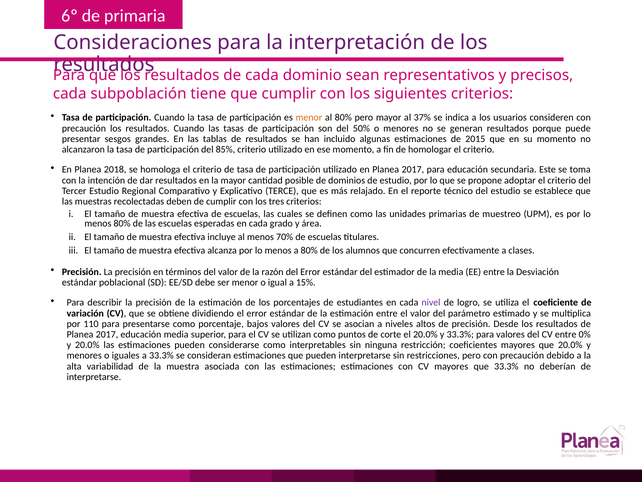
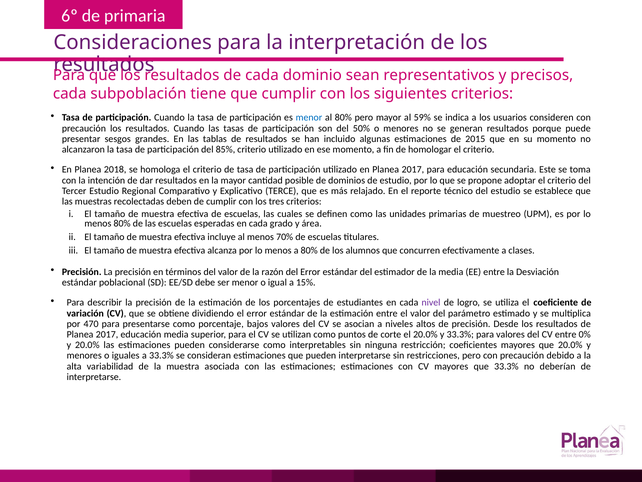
menor colour: orange -> blue (309, 118)
37%: 37% -> 59% (422, 118)
110: 110 -> 470 (91, 324)
